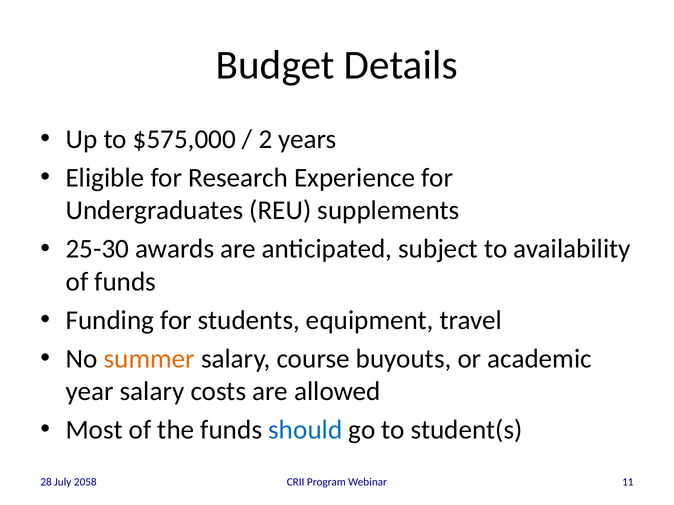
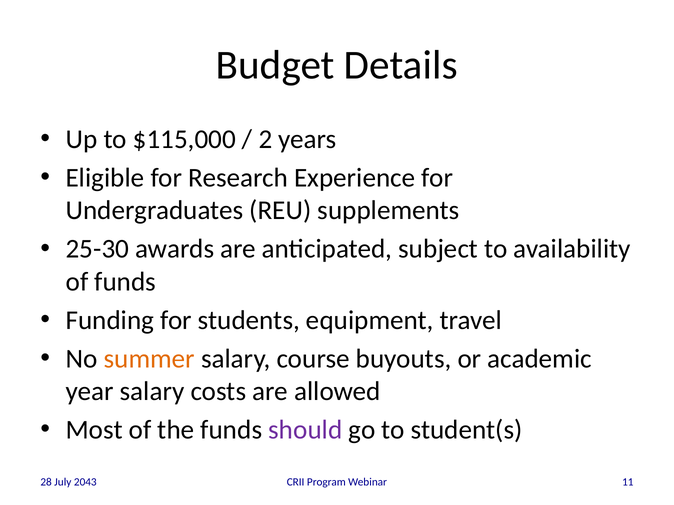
$575,000: $575,000 -> $115,000 (184, 140)
should colour: blue -> purple (305, 430)
2058: 2058 -> 2043 (85, 483)
